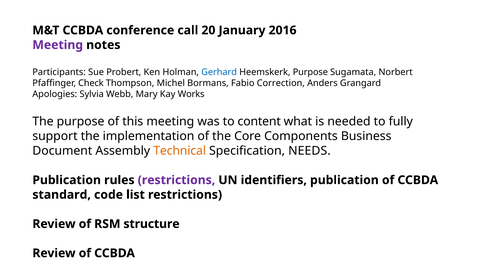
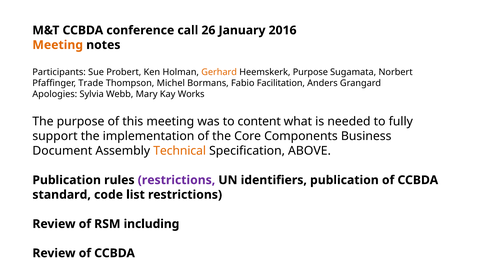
20: 20 -> 26 (208, 30)
Meeting colour: purple -> orange (58, 45)
Gerhard colour: blue -> orange (219, 72)
Check: Check -> Trade (91, 83)
Correction: Correction -> Facilitation (281, 83)
NEEDS: NEEDS -> ABOVE (309, 151)
structure: structure -> including (151, 224)
